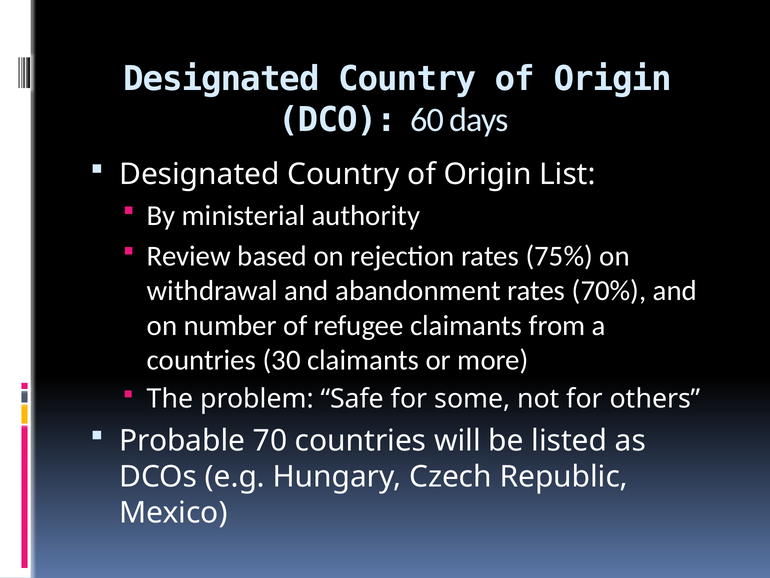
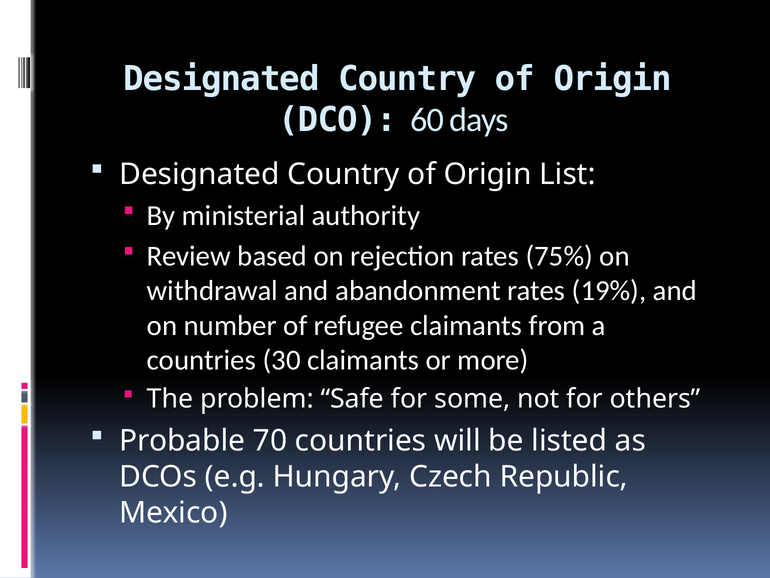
70%: 70% -> 19% (609, 291)
